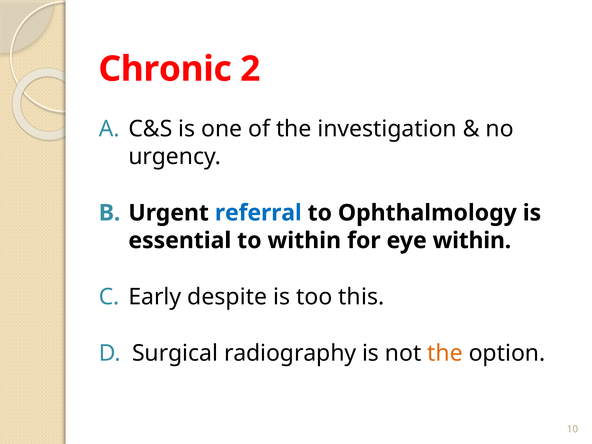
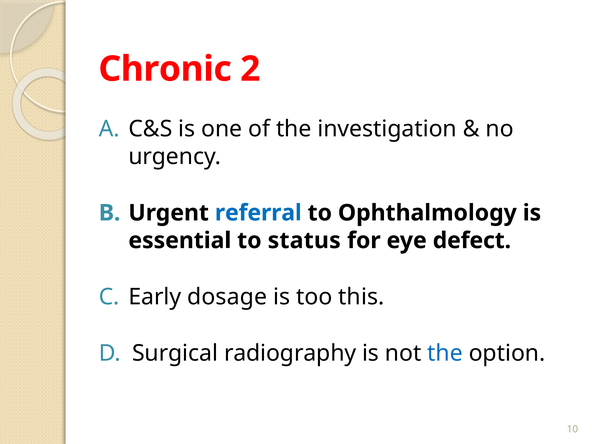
to within: within -> status (304, 241)
eye within: within -> defect (472, 241)
despite: despite -> dosage (227, 297)
the colour: orange -> blue (445, 353)
